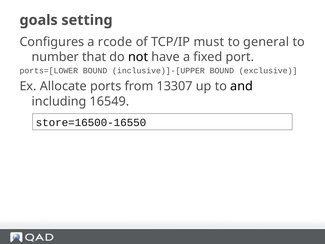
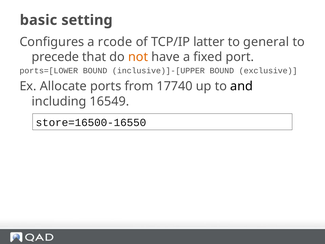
goals: goals -> basic (38, 20)
must: must -> latter (209, 42)
number: number -> precede (55, 57)
not colour: black -> orange (138, 57)
13307: 13307 -> 17740 (175, 86)
